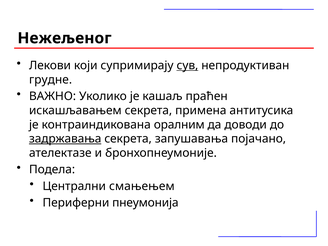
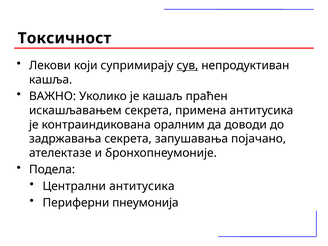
Нежељеног: Нежељеног -> Токсичност (64, 38)
грудне: грудне -> кашља (51, 80)
задржавања underline: present -> none (65, 139)
Централни смањењем: смањењем -> антитусика (142, 186)
